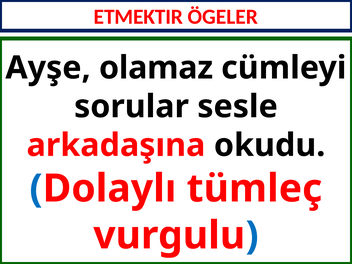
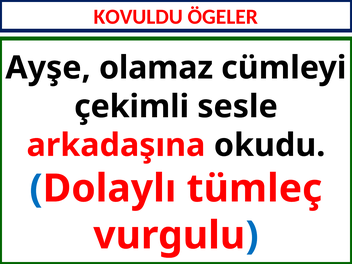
ETMEKTIR: ETMEKTIR -> KOVULDU (138, 17)
sorular: sorular -> çekimli (132, 107)
